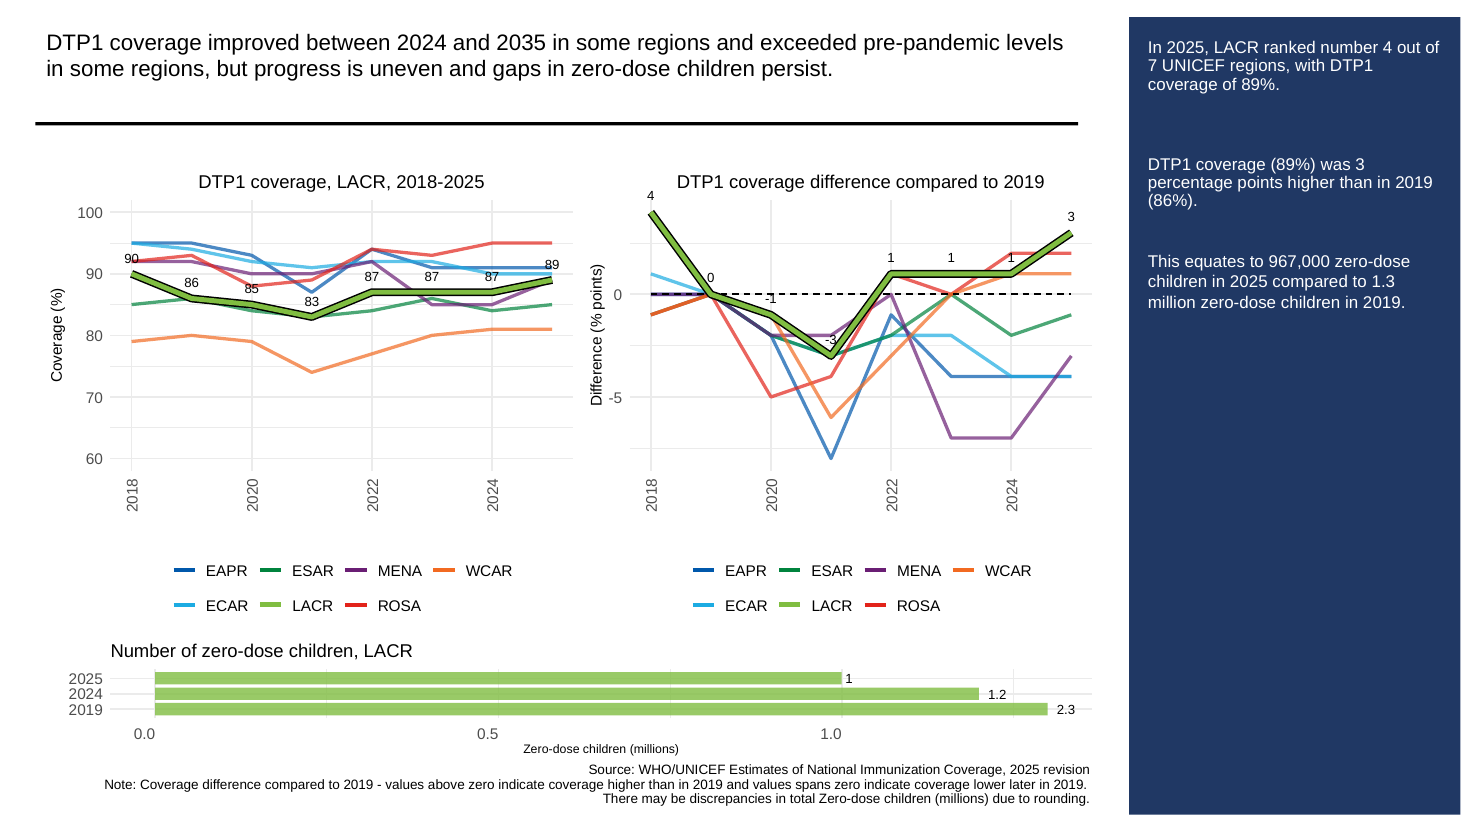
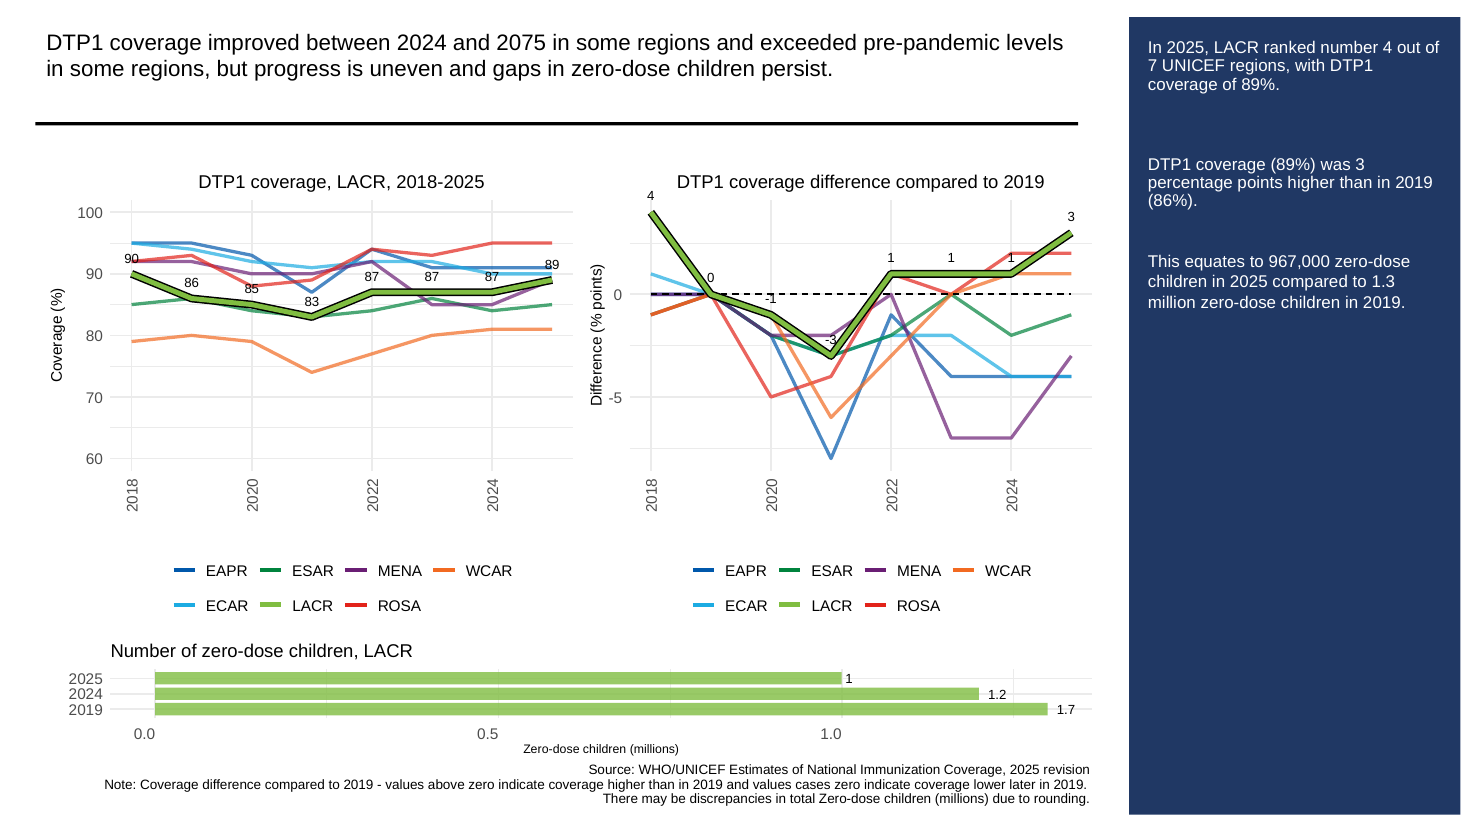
2035: 2035 -> 2075 (521, 43)
2.3: 2.3 -> 1.7 (1066, 710)
spans: spans -> cases (813, 785)
